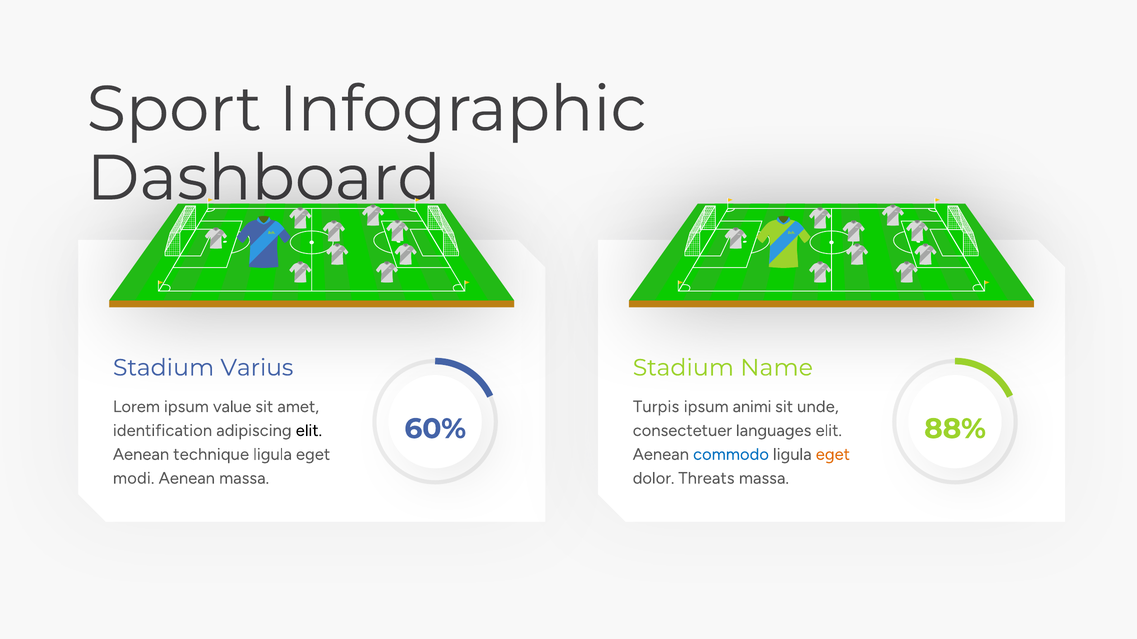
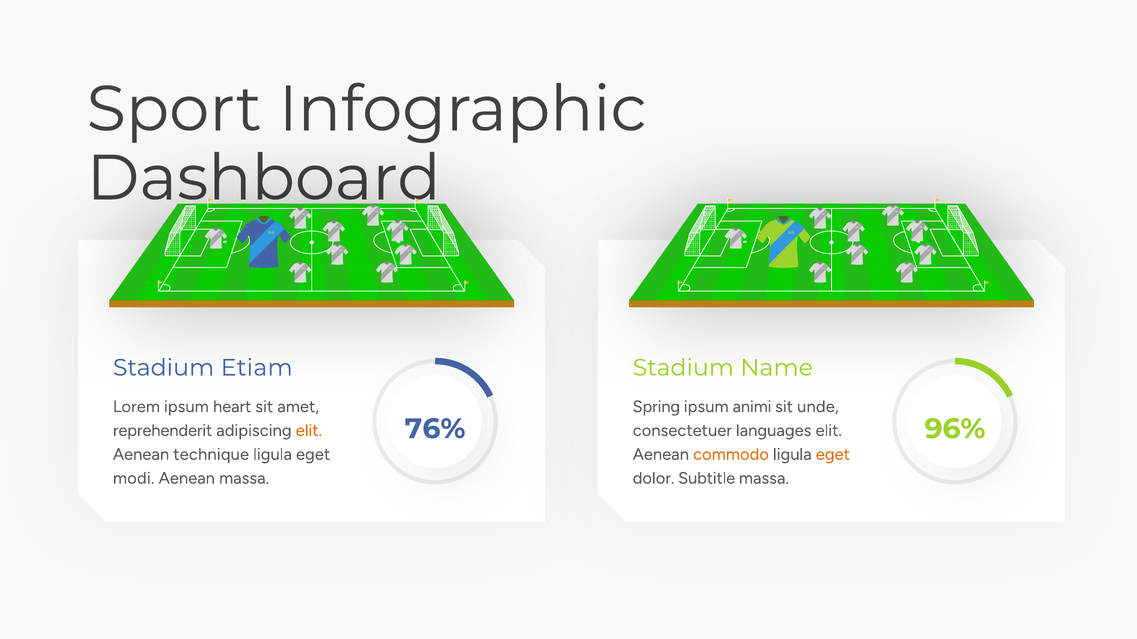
Varius: Varius -> Etiam (257, 368)
value: value -> heart (232, 407)
Turpis: Turpis -> Spring (656, 407)
60%: 60% -> 76% (435, 429)
88%: 88% -> 96% (955, 429)
identification: identification -> reprehenderit (163, 431)
elit colour: black -> orange (309, 431)
commodo colour: blue -> orange (731, 455)
Threats: Threats -> Subtitle (707, 479)
